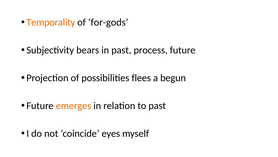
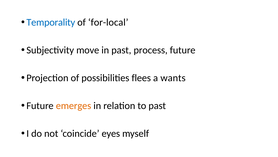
Temporality colour: orange -> blue (51, 22)
for-gods: for-gods -> for-local (108, 22)
bears: bears -> move (88, 50)
begun: begun -> wants (173, 78)
